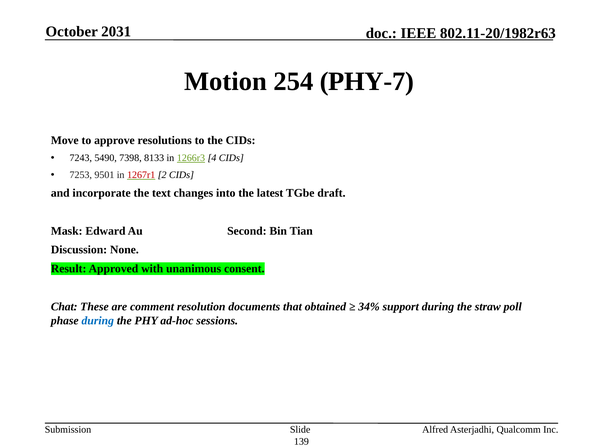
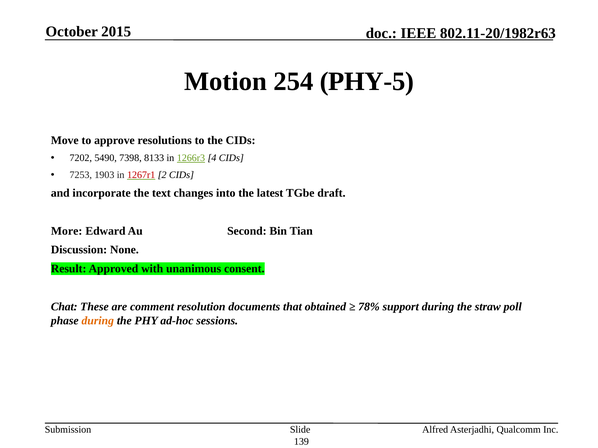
2031: 2031 -> 2015 (116, 32)
PHY-7: PHY-7 -> PHY-5 (367, 82)
7243: 7243 -> 7202 (81, 158)
9501: 9501 -> 1903 (104, 175)
Mask: Mask -> More (67, 231)
34%: 34% -> 78% (369, 307)
during colour: blue -> orange (98, 321)
